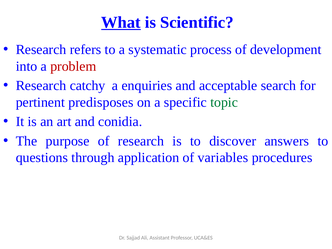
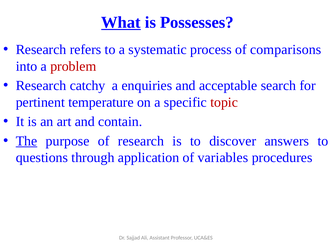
Scientific: Scientific -> Possesses (197, 22)
development: development -> comparisons (286, 50)
predisposes: predisposes -> temperature (101, 102)
topic colour: green -> red (224, 102)
conidia: conidia -> contain (120, 122)
The underline: none -> present (27, 141)
